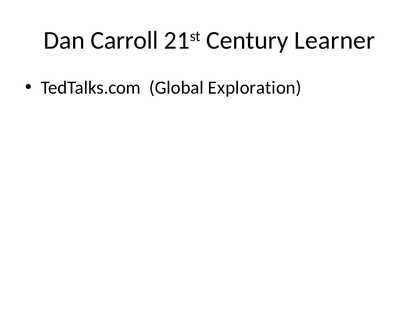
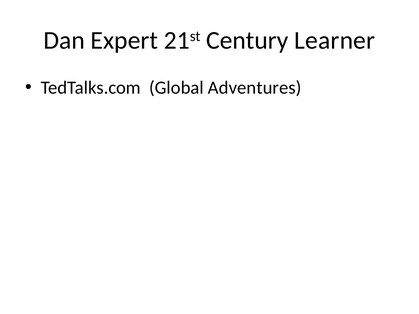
Carroll: Carroll -> Expert (124, 41)
Exploration: Exploration -> Adventures (255, 88)
